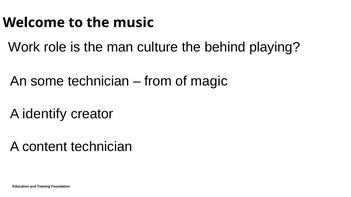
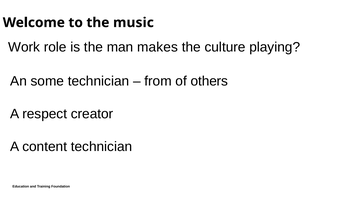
culture: culture -> makes (157, 47)
behind: behind -> culture (225, 47)
magic: magic -> others (209, 81)
identify: identify -> respect (45, 114)
